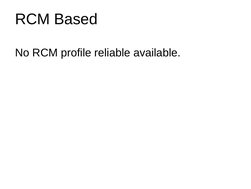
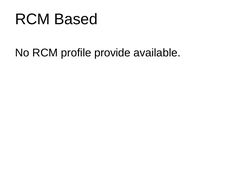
reliable: reliable -> provide (112, 53)
